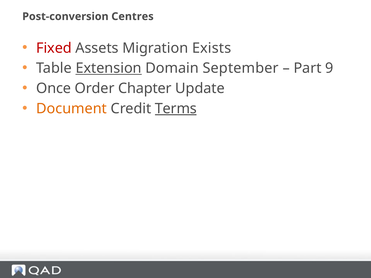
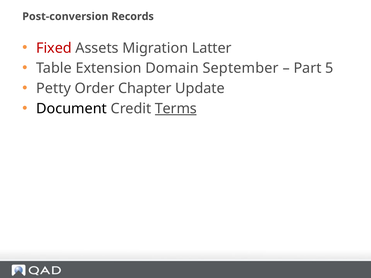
Centres: Centres -> Records (133, 16)
Exists: Exists -> Latter (212, 48)
Extension underline: present -> none (109, 68)
9: 9 -> 5 (329, 68)
Once: Once -> Petty (54, 88)
Document colour: orange -> black (72, 109)
